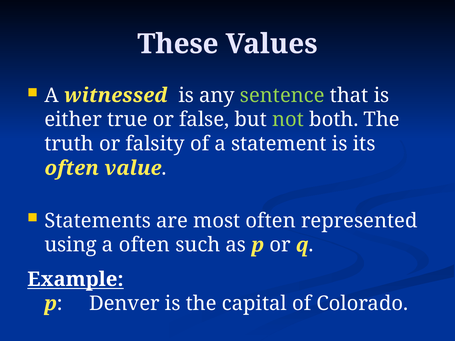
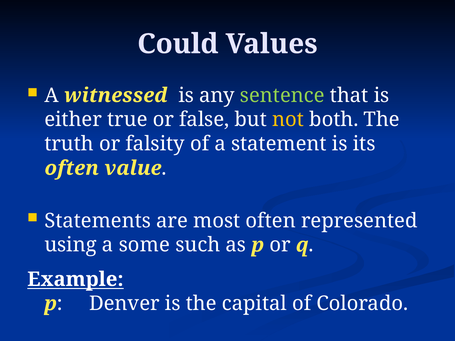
These: These -> Could (178, 44)
not colour: light green -> yellow (288, 120)
a often: often -> some (144, 245)
